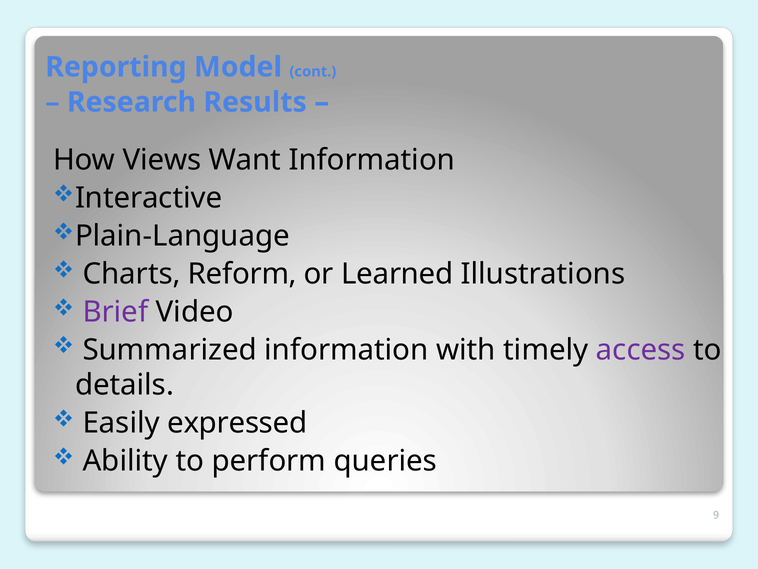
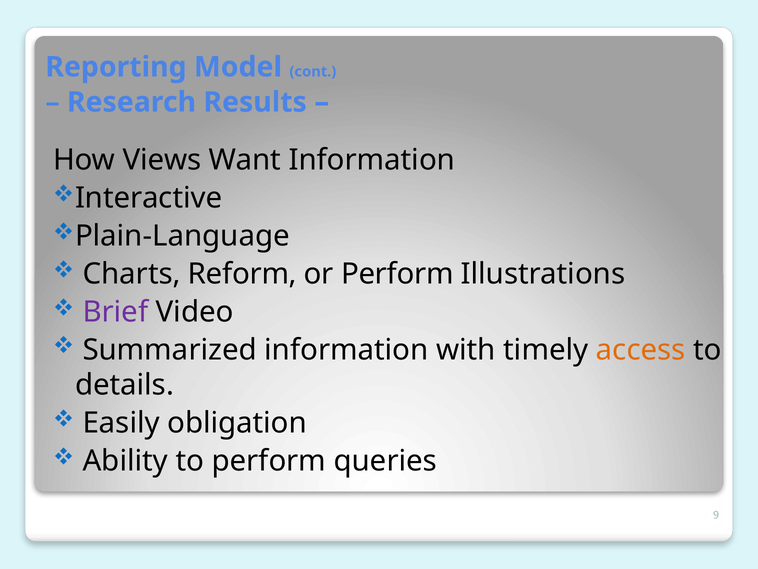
or Learned: Learned -> Perform (397, 274)
access colour: purple -> orange (641, 350)
expressed: expressed -> obligation (237, 423)
